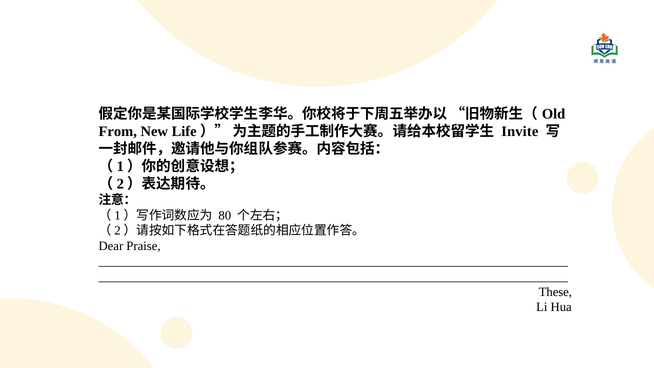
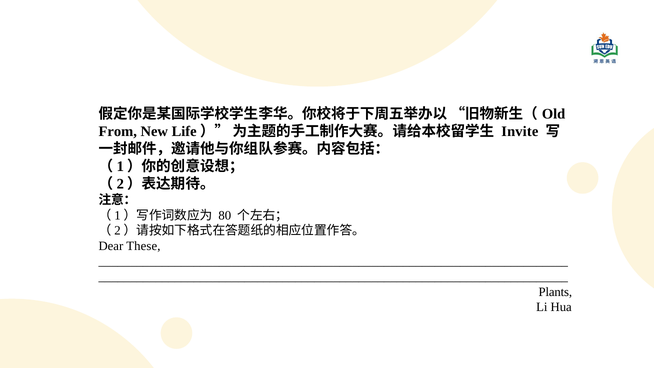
Praise: Praise -> These (143, 246)
These: These -> Plants (555, 292)
